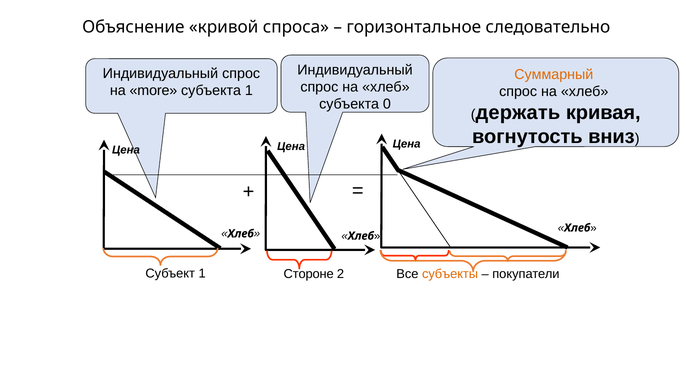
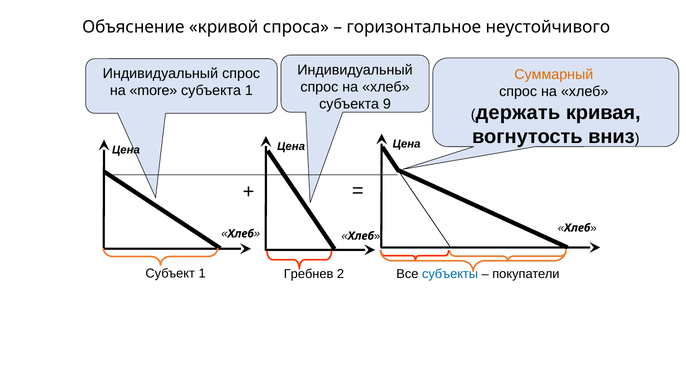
следовательно: следовательно -> неустойчивого (548, 27)
0: 0 -> 9 (387, 104)
Стороне: Стороне -> Гребнев (309, 274)
субъекты colour: orange -> blue (450, 274)
